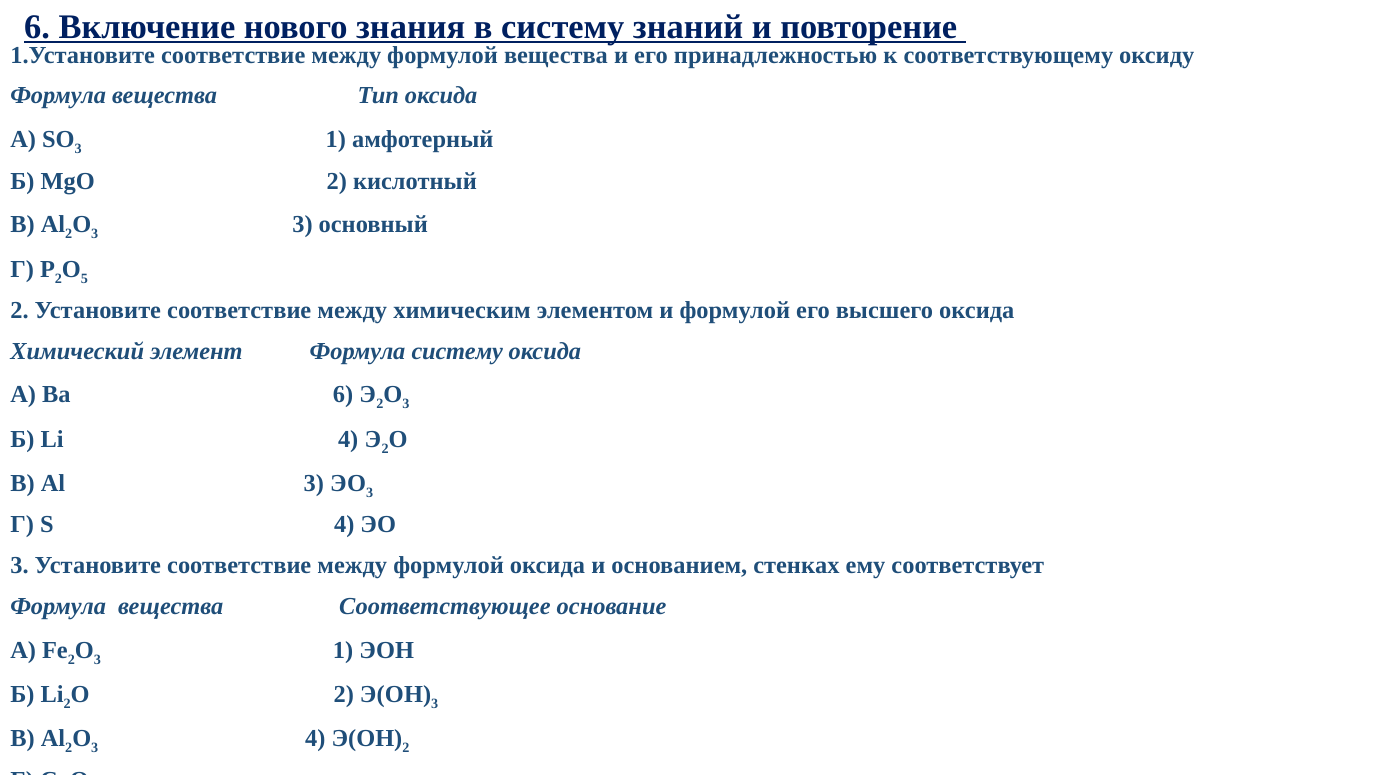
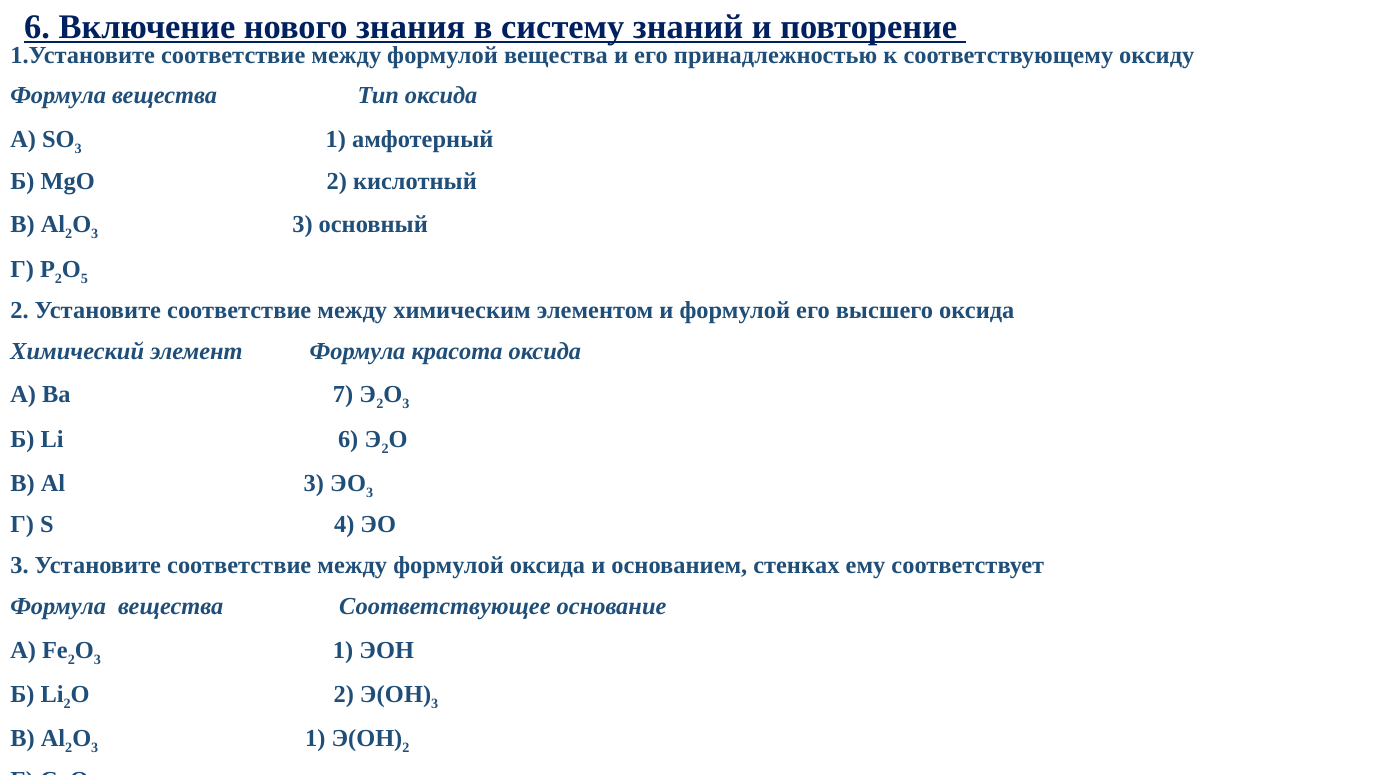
Формула систему: систему -> красота (457, 351)
Ва 6: 6 -> 7 (343, 395)
Li 4: 4 -> 6 (348, 439)
4: 4 -> 1 (315, 738)
